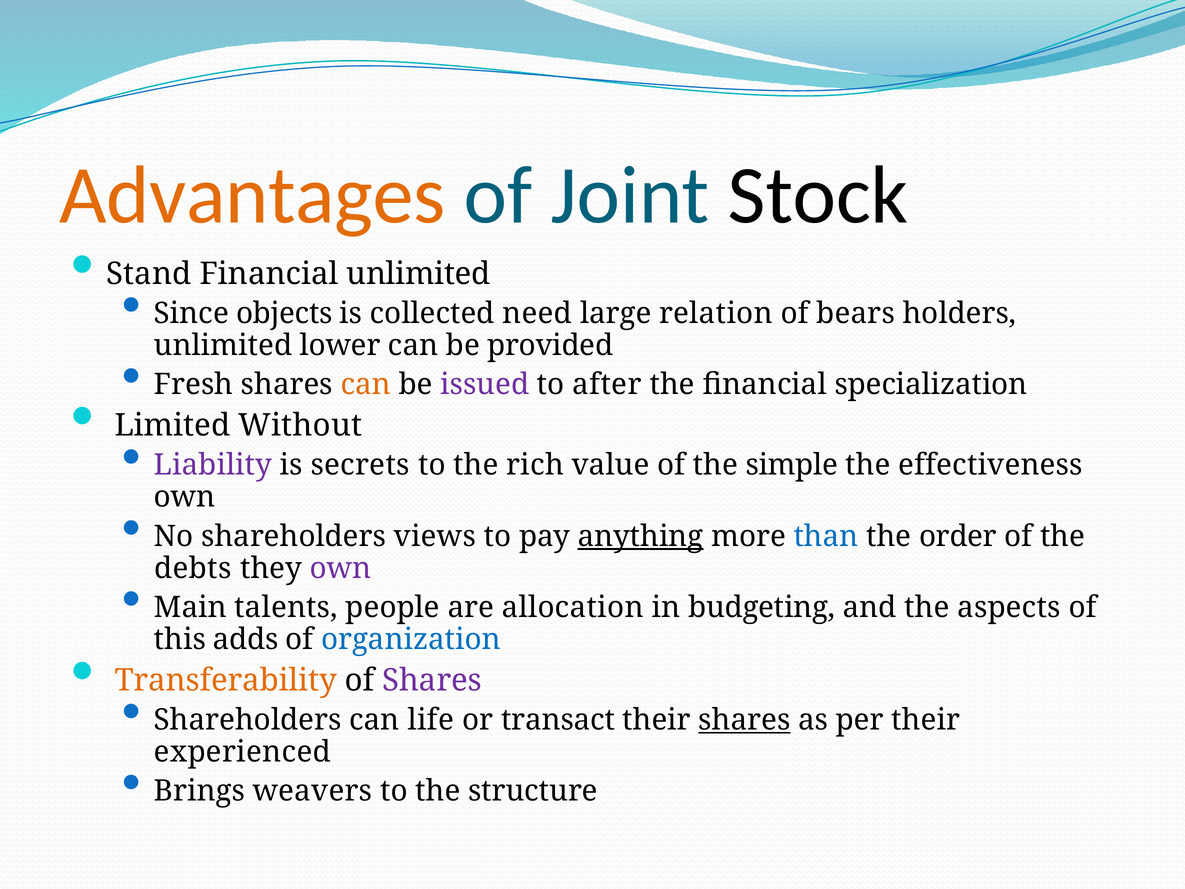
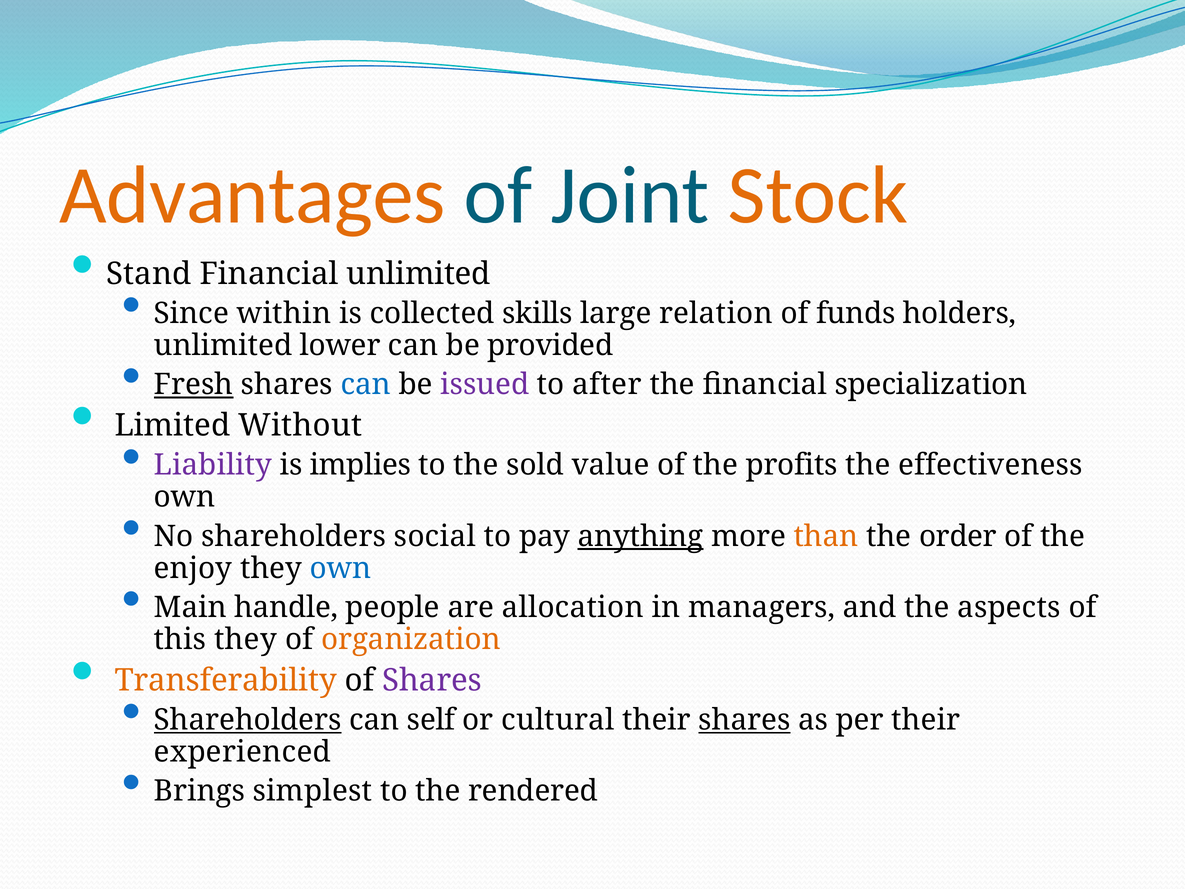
Stock colour: black -> orange (818, 196)
objects: objects -> within (284, 313)
need: need -> skills (537, 313)
bears: bears -> funds (856, 313)
Fresh underline: none -> present (194, 385)
can colour: orange -> blue (366, 385)
secrets: secrets -> implies (360, 465)
rich: rich -> sold (535, 465)
simple: simple -> profits (792, 465)
views: views -> social (435, 536)
than colour: blue -> orange (826, 536)
debts: debts -> enjoy (193, 568)
own colour: purple -> blue (340, 568)
talents: talents -> handle (286, 607)
budgeting: budgeting -> managers (762, 607)
this adds: adds -> they (245, 639)
organization colour: blue -> orange (411, 639)
Shareholders underline: none -> present (248, 720)
life: life -> self (431, 720)
transact: transact -> cultural (558, 720)
weavers: weavers -> simplest (312, 791)
structure: structure -> rendered (533, 791)
